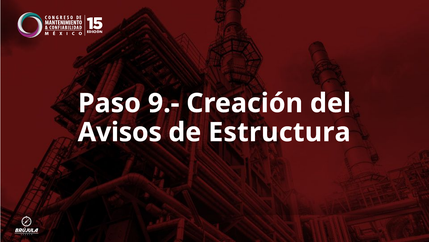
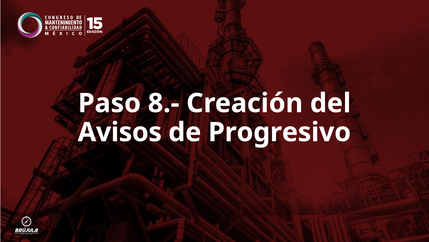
9.-: 9.- -> 8.- (164, 103)
Estructura: Estructura -> Progresivo (280, 132)
